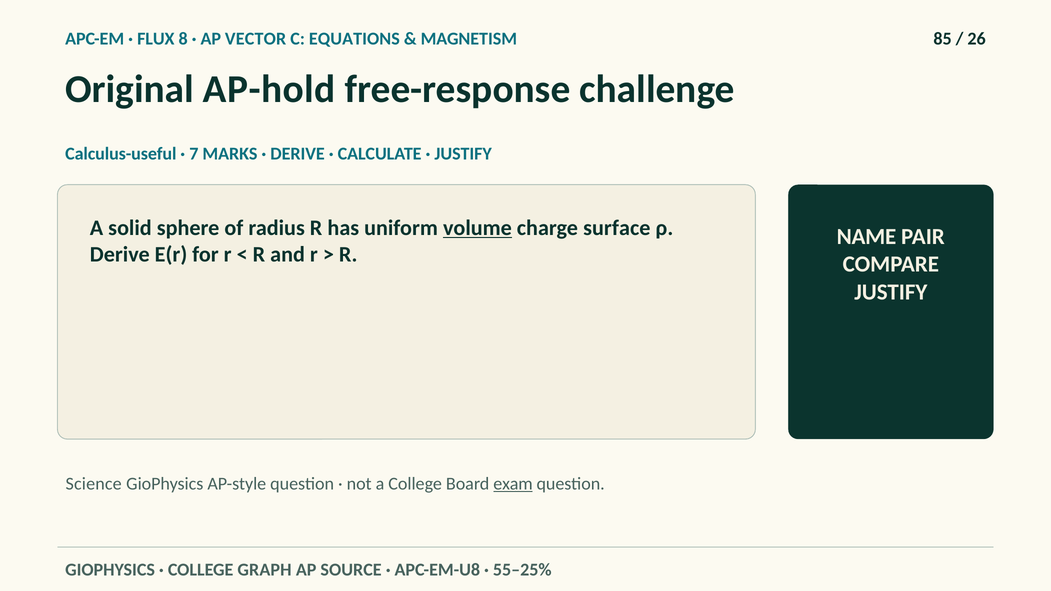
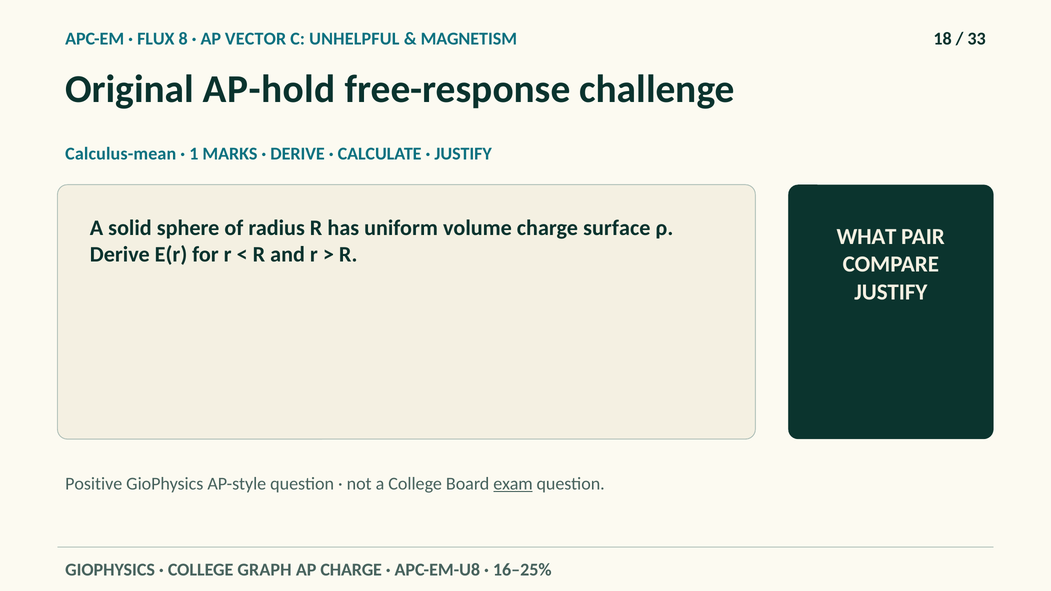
EQUATIONS: EQUATIONS -> UNHELPFUL (354, 39)
85: 85 -> 18 (943, 39)
26: 26 -> 33 (977, 39)
Calculus-useful: Calculus-useful -> Calculus-mean (121, 154)
7: 7 -> 1 (194, 154)
volume underline: present -> none (477, 228)
NAME: NAME -> WHAT (866, 237)
Science: Science -> Positive (94, 484)
AP SOURCE: SOURCE -> CHARGE (351, 570)
55–25%: 55–25% -> 16–25% (522, 570)
